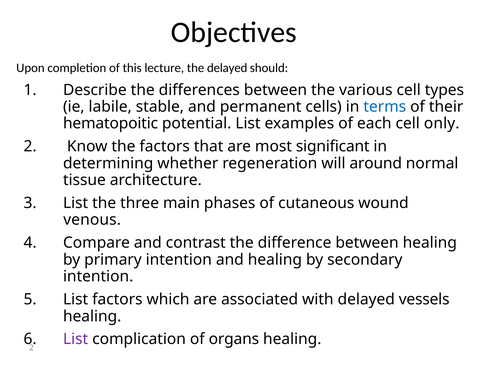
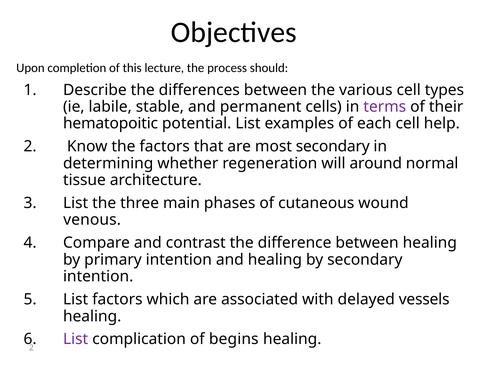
the delayed: delayed -> process (227, 68)
terms colour: blue -> purple (385, 107)
only: only -> help (442, 123)
most significant: significant -> secondary (333, 146)
organs: organs -> begins (234, 339)
